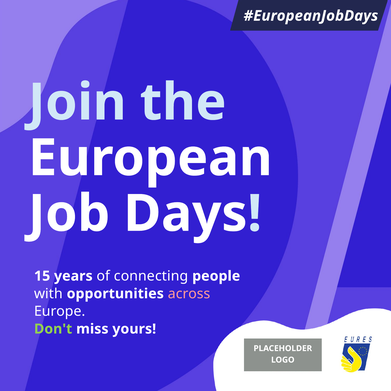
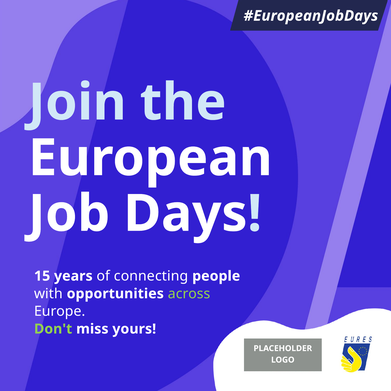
across colour: pink -> light green (189, 294)
